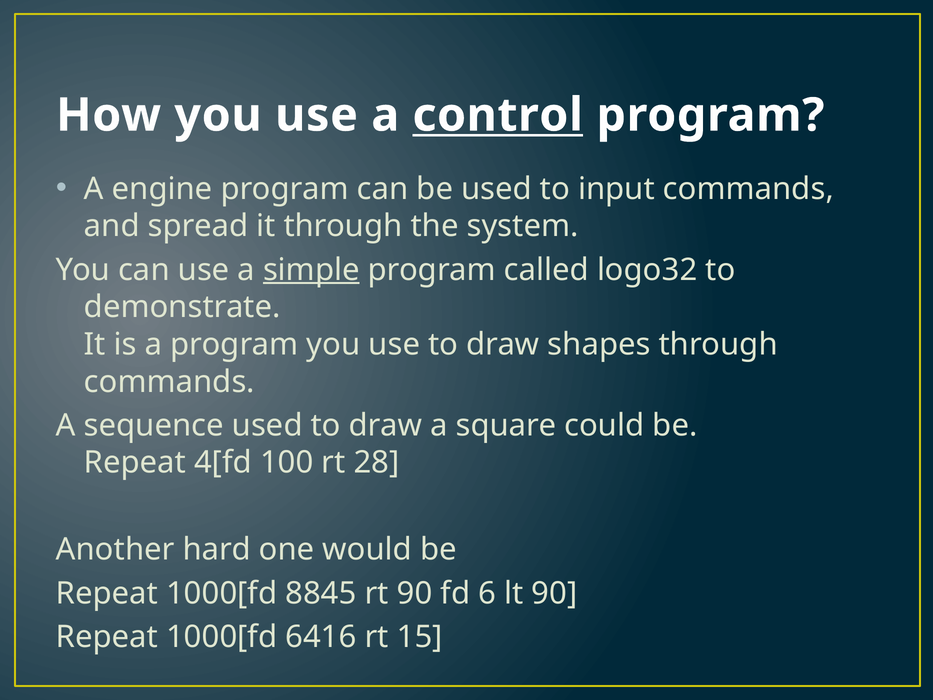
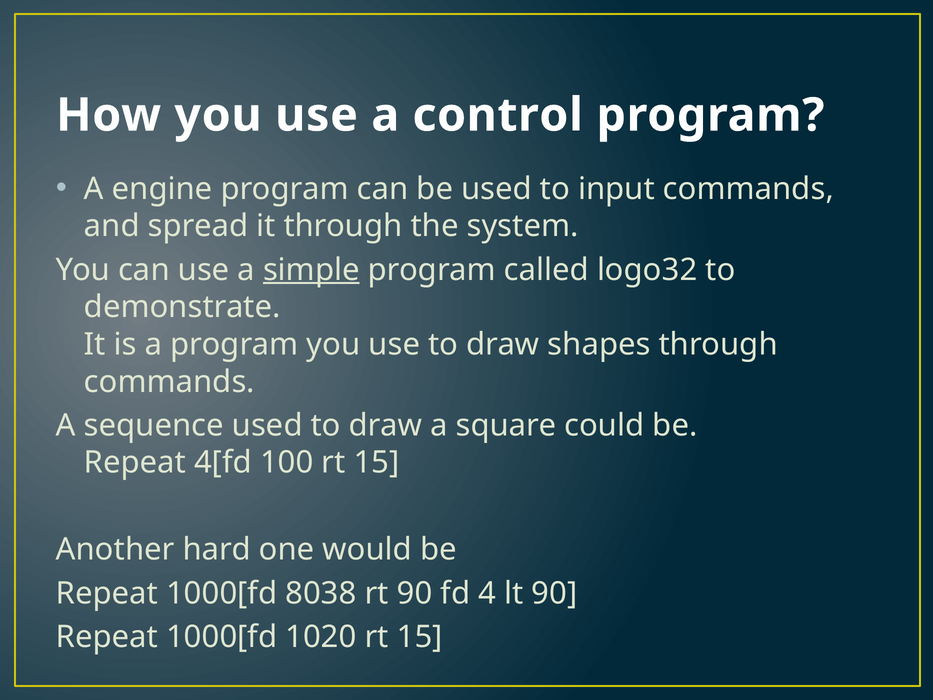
control underline: present -> none (498, 115)
100 rt 28: 28 -> 15 (377, 462)
8845: 8845 -> 8038 (321, 593)
6: 6 -> 4 (487, 593)
6416: 6416 -> 1020 (321, 637)
